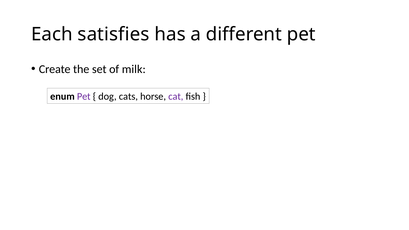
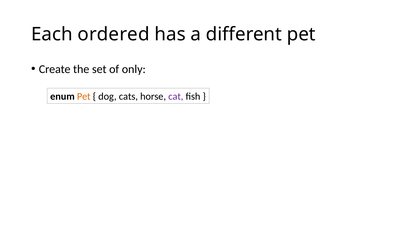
satisfies: satisfies -> ordered (114, 34)
milk: milk -> only (134, 69)
Pet colour: purple -> orange (84, 97)
